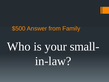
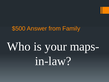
small-: small- -> maps- (85, 46)
